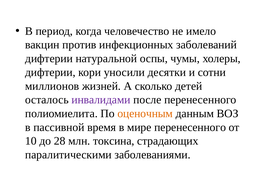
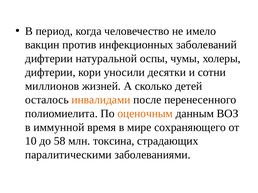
инвалидами colour: purple -> orange (101, 100)
пассивной: пассивной -> иммунной (59, 128)
мире перенесенного: перенесенного -> сохраняющего (190, 128)
28: 28 -> 58 (60, 141)
